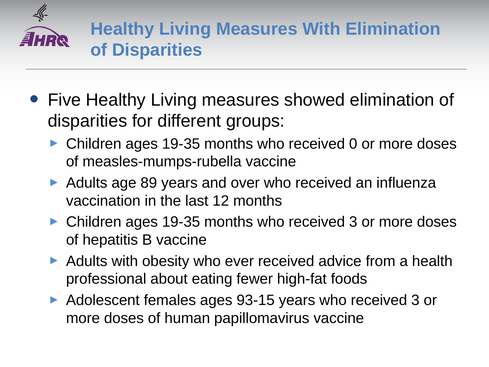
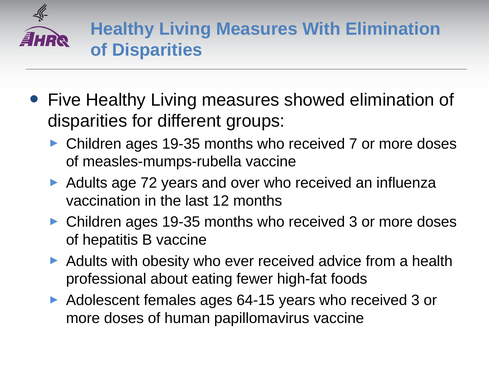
0: 0 -> 7 (353, 144)
89: 89 -> 72 (149, 183)
93-15: 93-15 -> 64-15 (256, 300)
